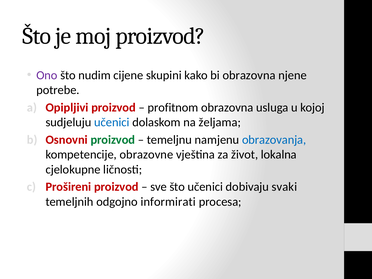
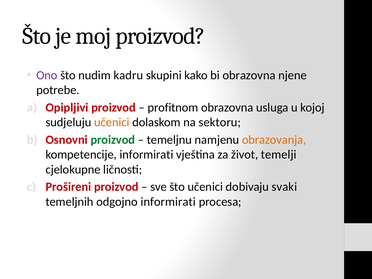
cijene: cijene -> kadru (128, 75)
učenici colour: blue -> orange (112, 122)
željama: željama -> sektoru (220, 122)
obrazovanja colour: blue -> orange (274, 140)
kompetencije obrazovne: obrazovne -> informirati (146, 155)
lokalna: lokalna -> temelji (279, 155)
